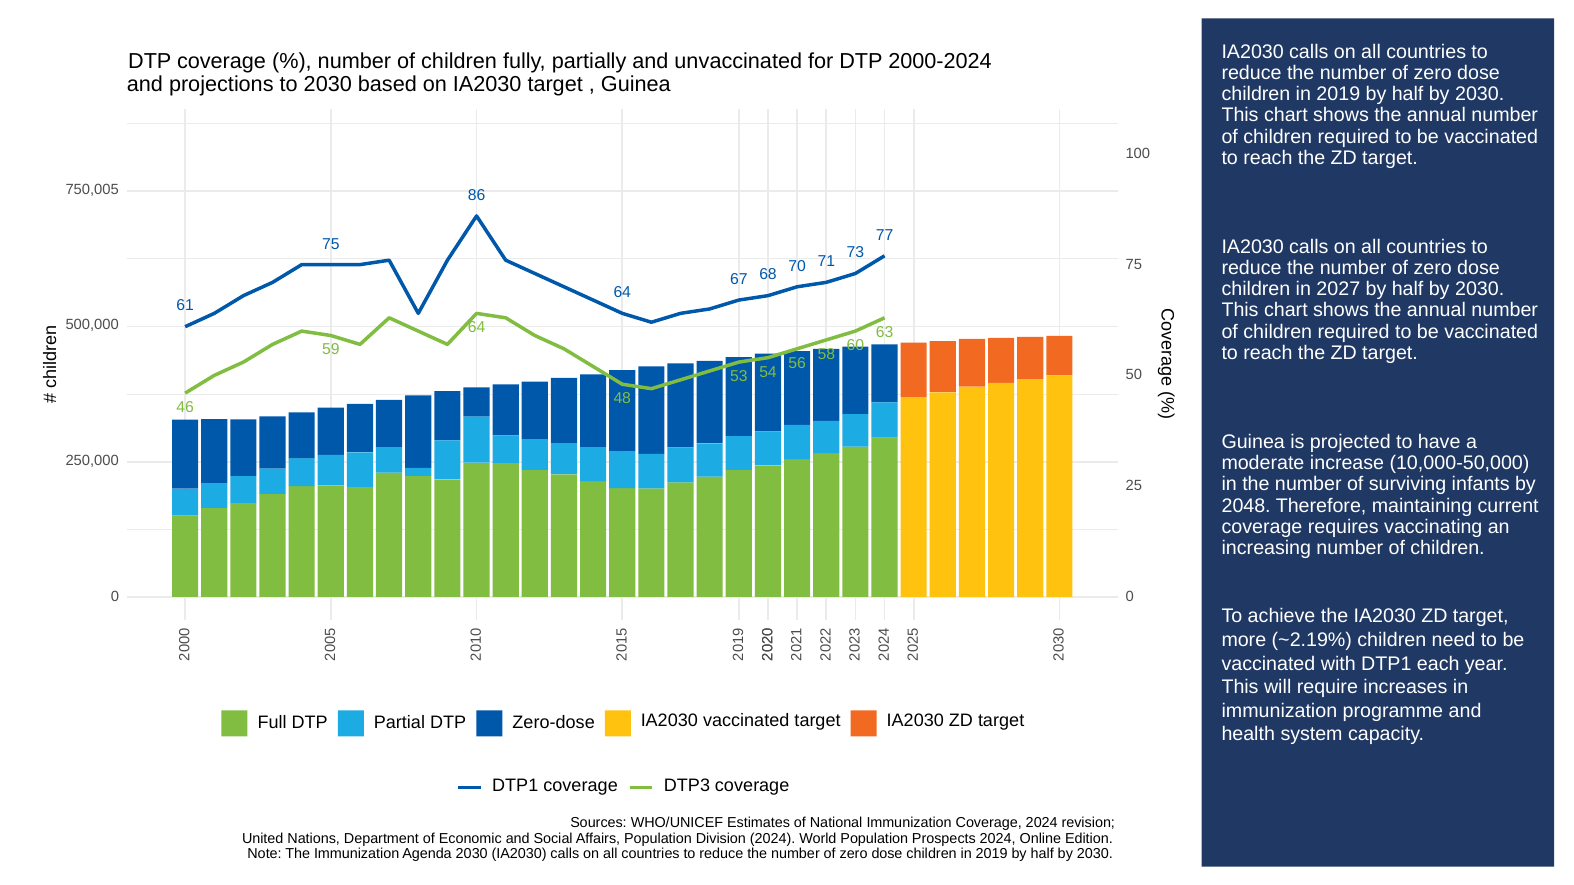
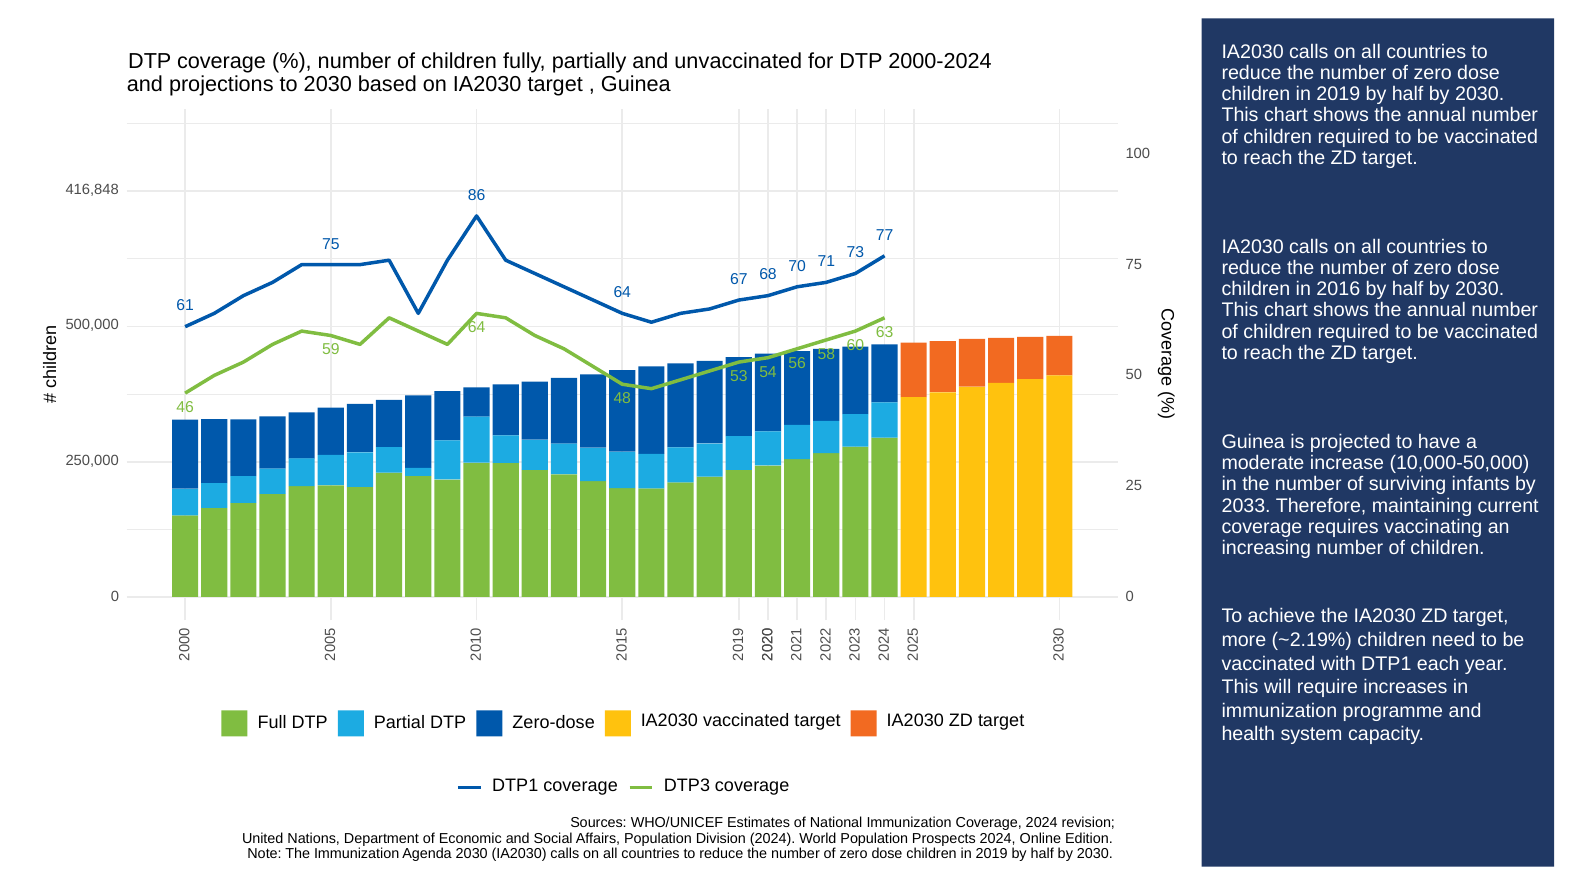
750,005: 750,005 -> 416,848 (92, 190)
2027: 2027 -> 2016 (1338, 289)
2048: 2048 -> 2033 (1246, 506)
